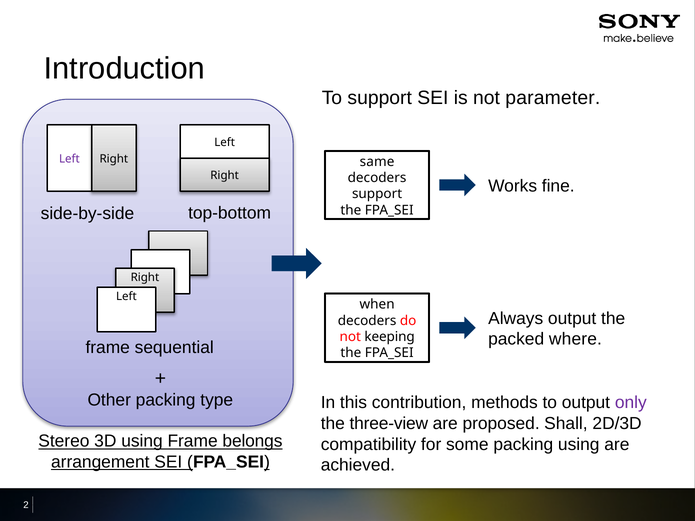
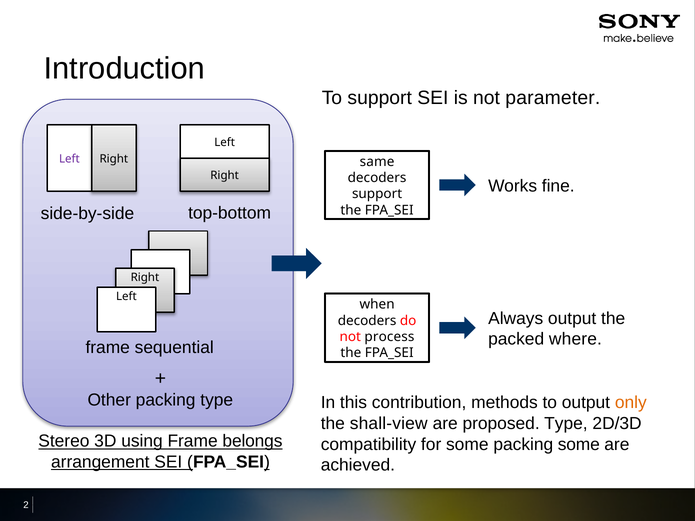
keeping: keeping -> process (389, 337)
only colour: purple -> orange (631, 403)
three-view: three-view -> shall-view (389, 424)
proposed Shall: Shall -> Type (566, 424)
packing using: using -> some (579, 445)
